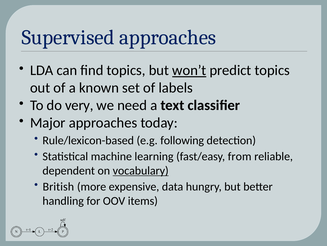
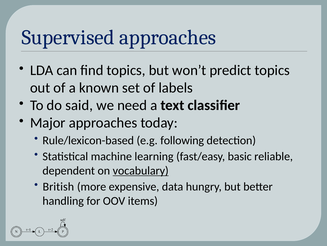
won’t underline: present -> none (189, 70)
very: very -> said (79, 105)
from: from -> basic (240, 156)
